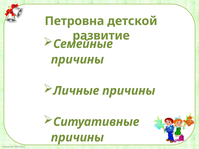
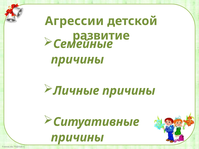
Петровна: Петровна -> Агрессии (74, 21)
